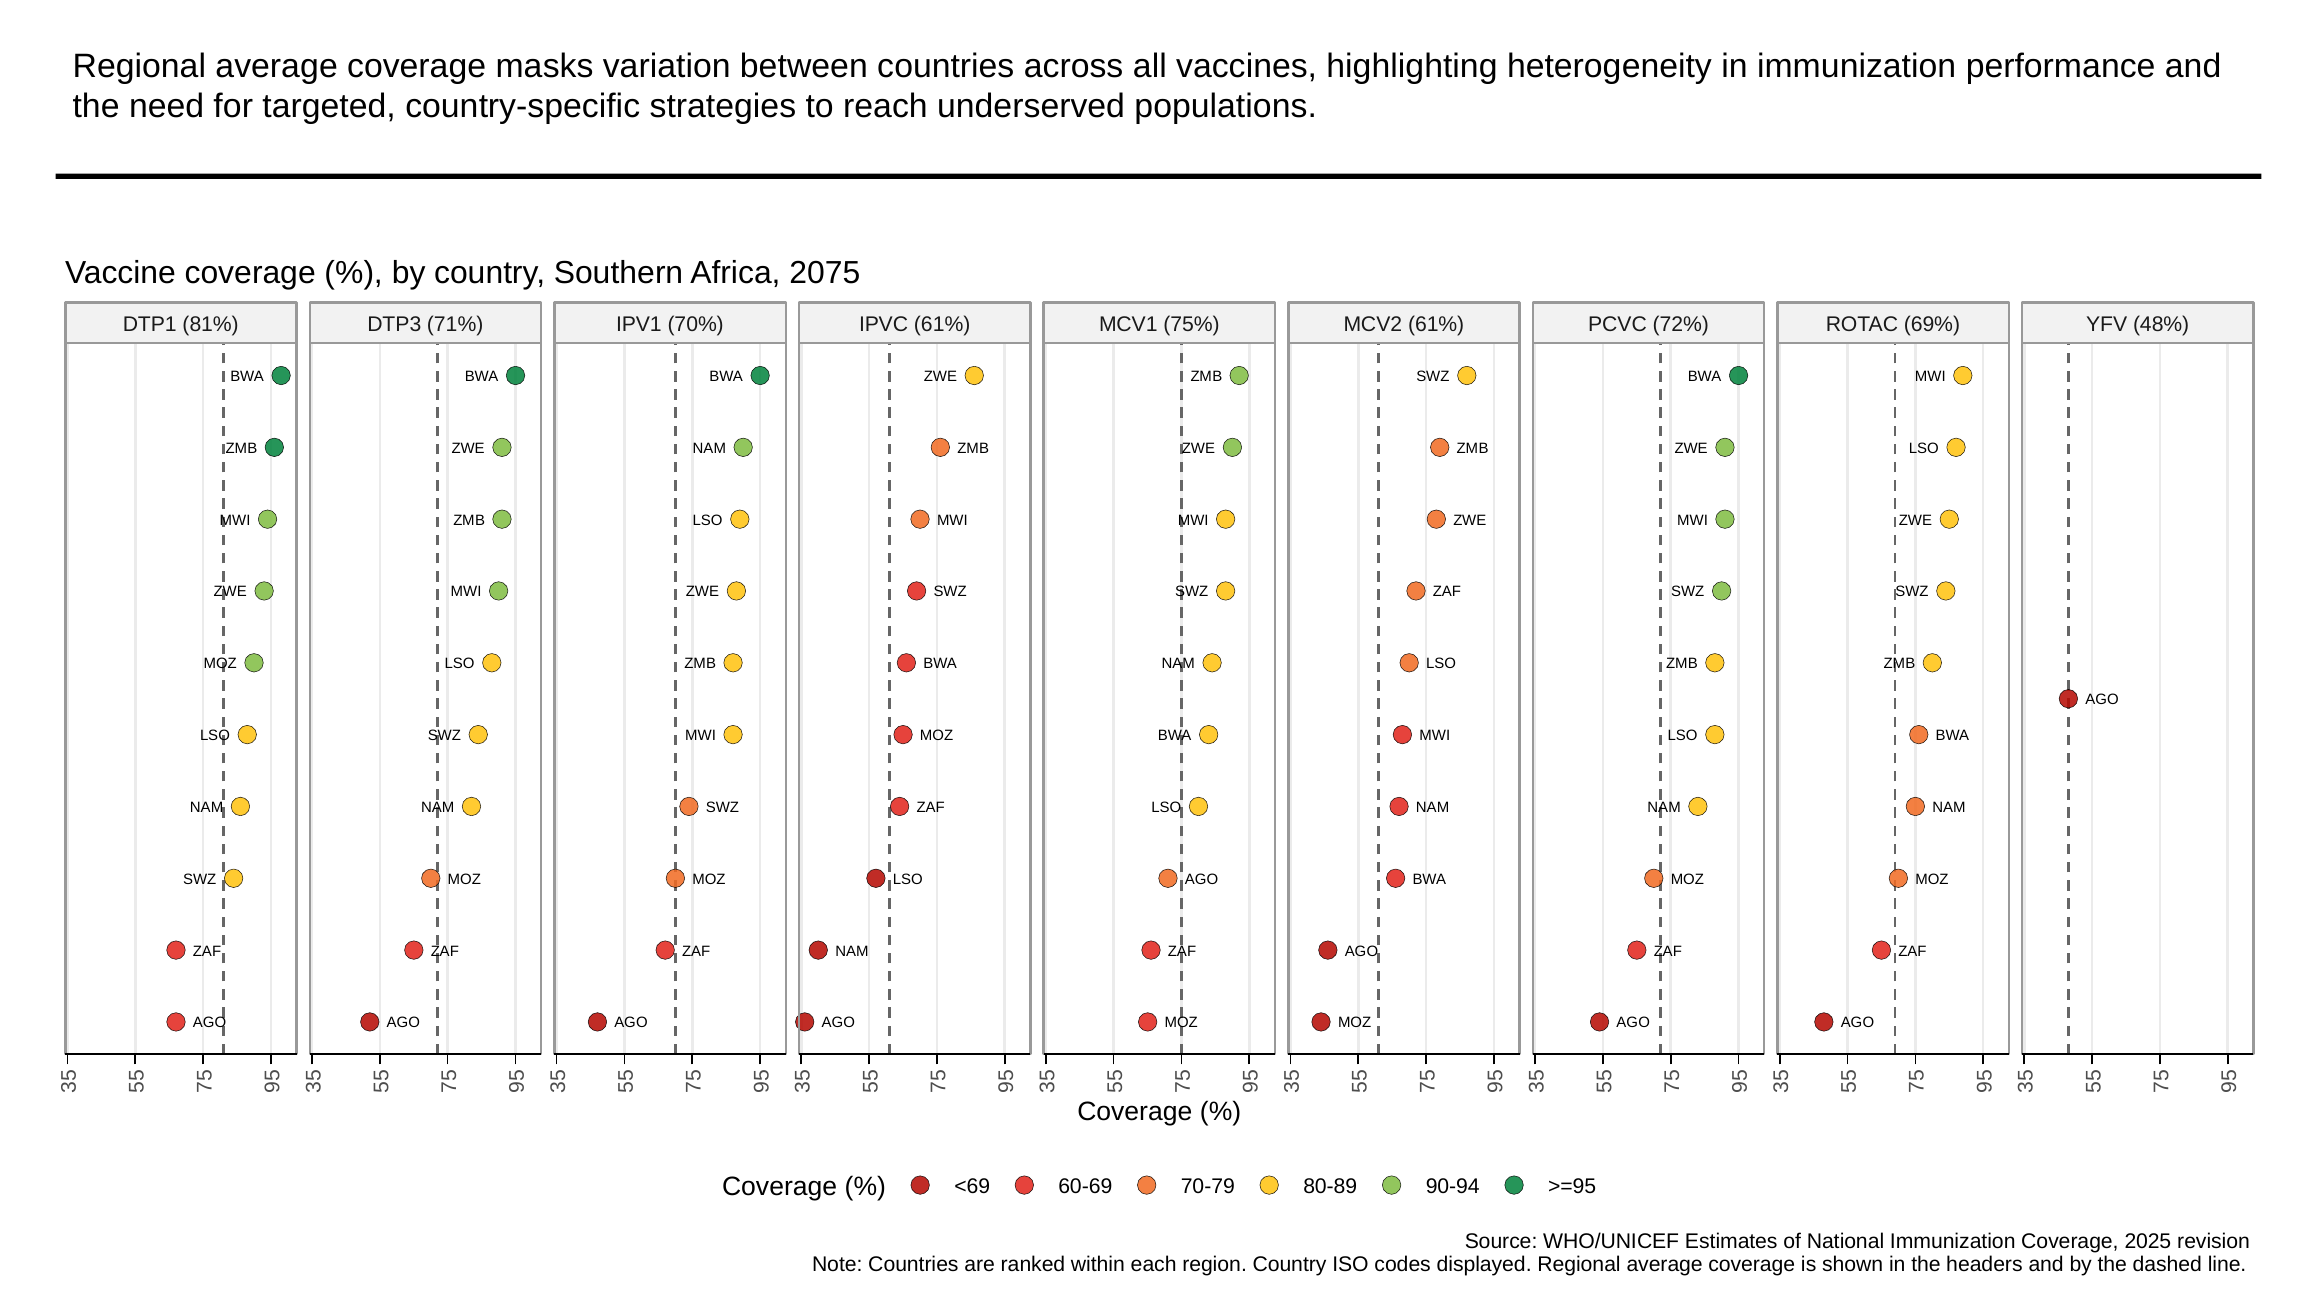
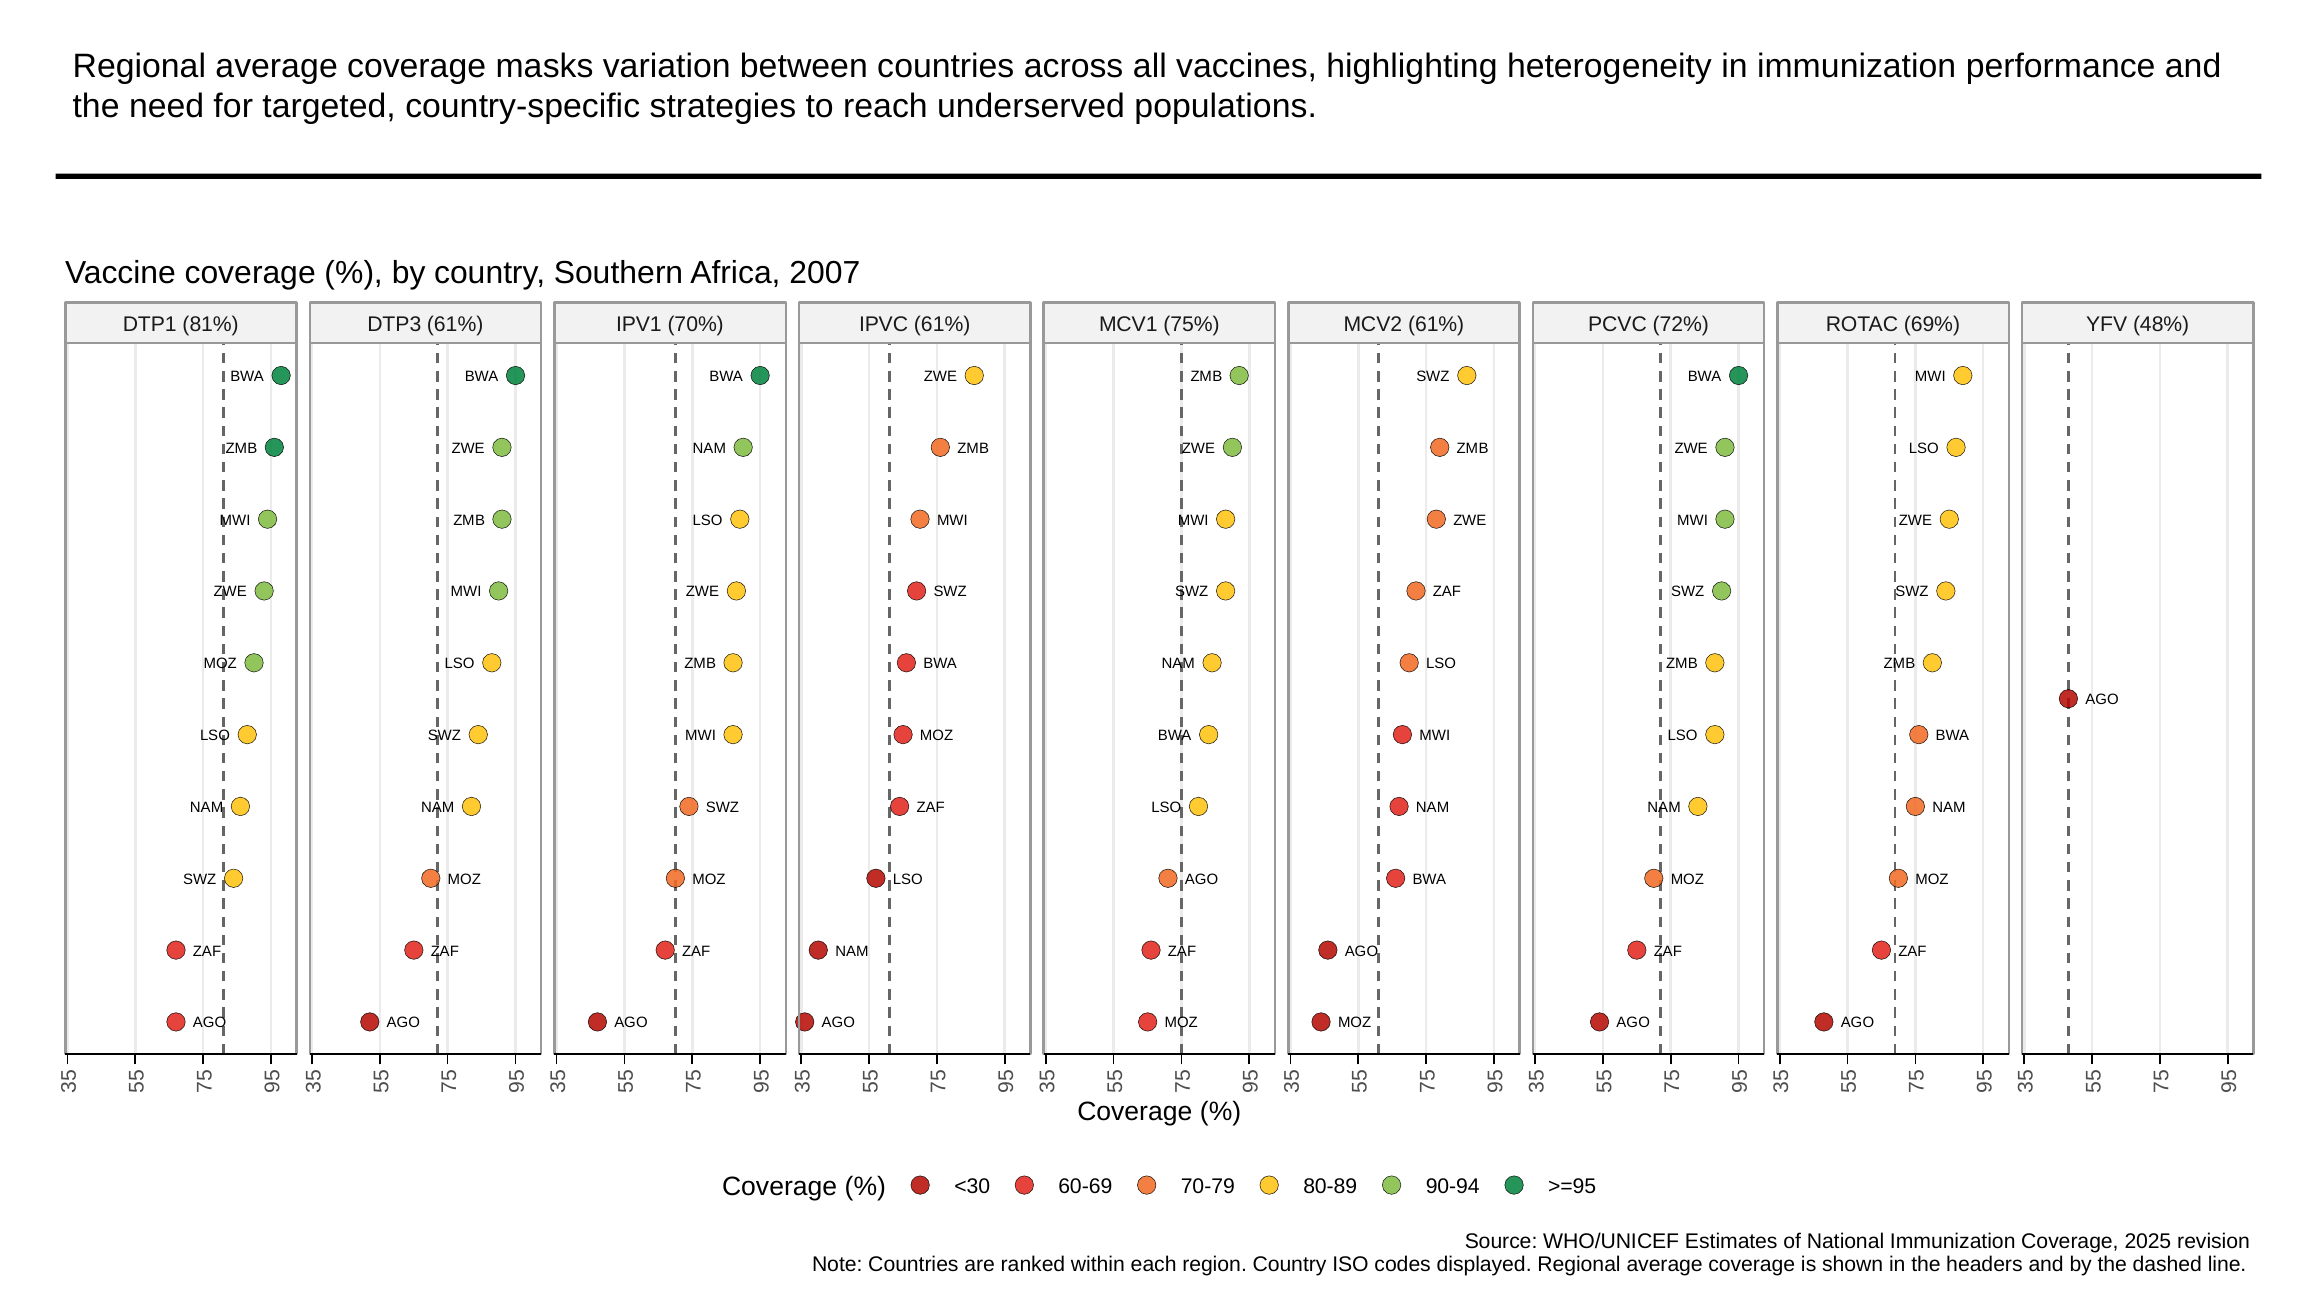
2075: 2075 -> 2007 (825, 273)
DTP3 71%: 71% -> 61% (455, 324)
<69: <69 -> <30 (972, 1187)
